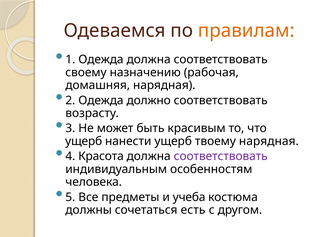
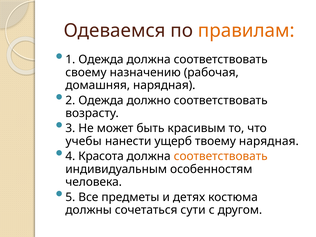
ущерб: ущерб -> учебы (84, 141)
соответствовать colour: purple -> orange (221, 156)
учеба: учеба -> детях (189, 197)
есть: есть -> сути (193, 210)
